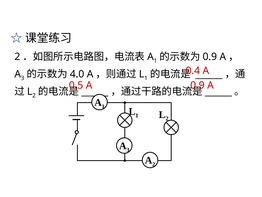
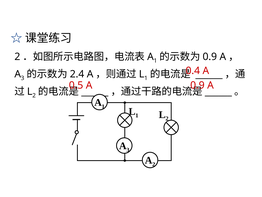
4.0: 4.0 -> 2.4 (77, 74)
